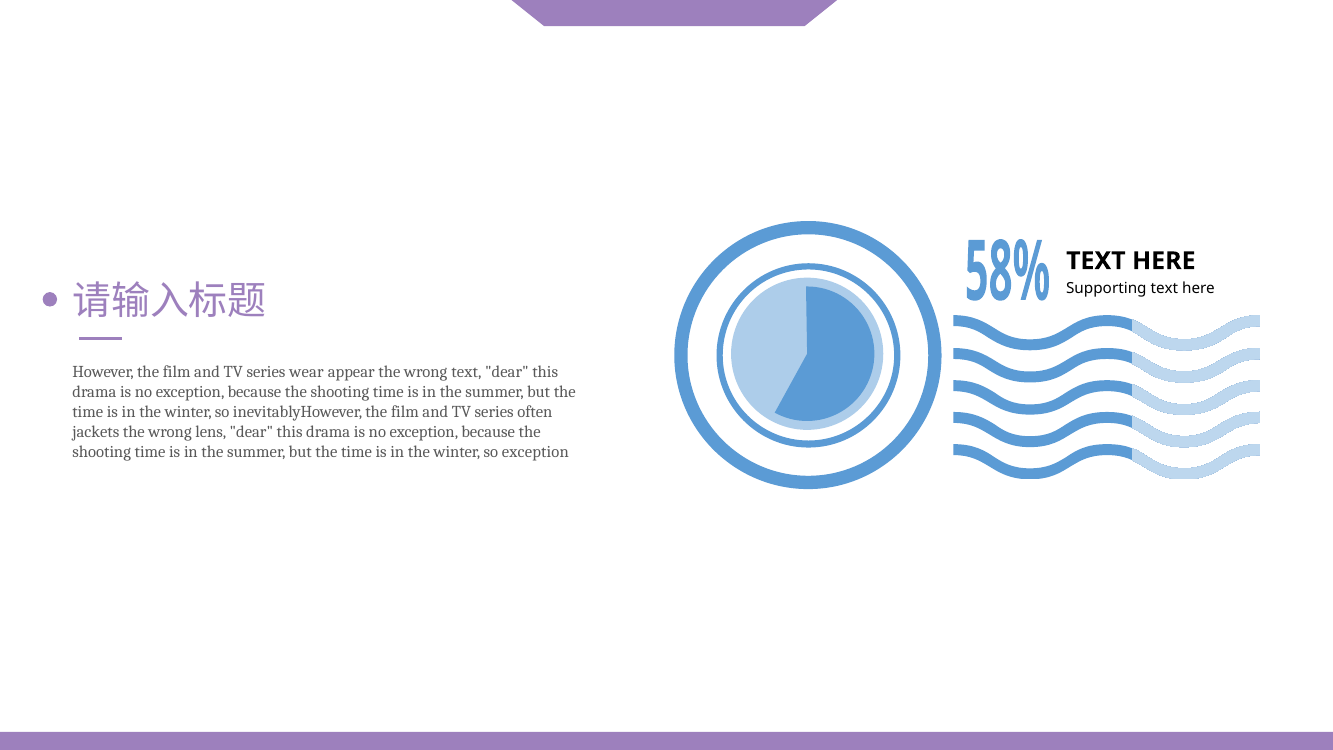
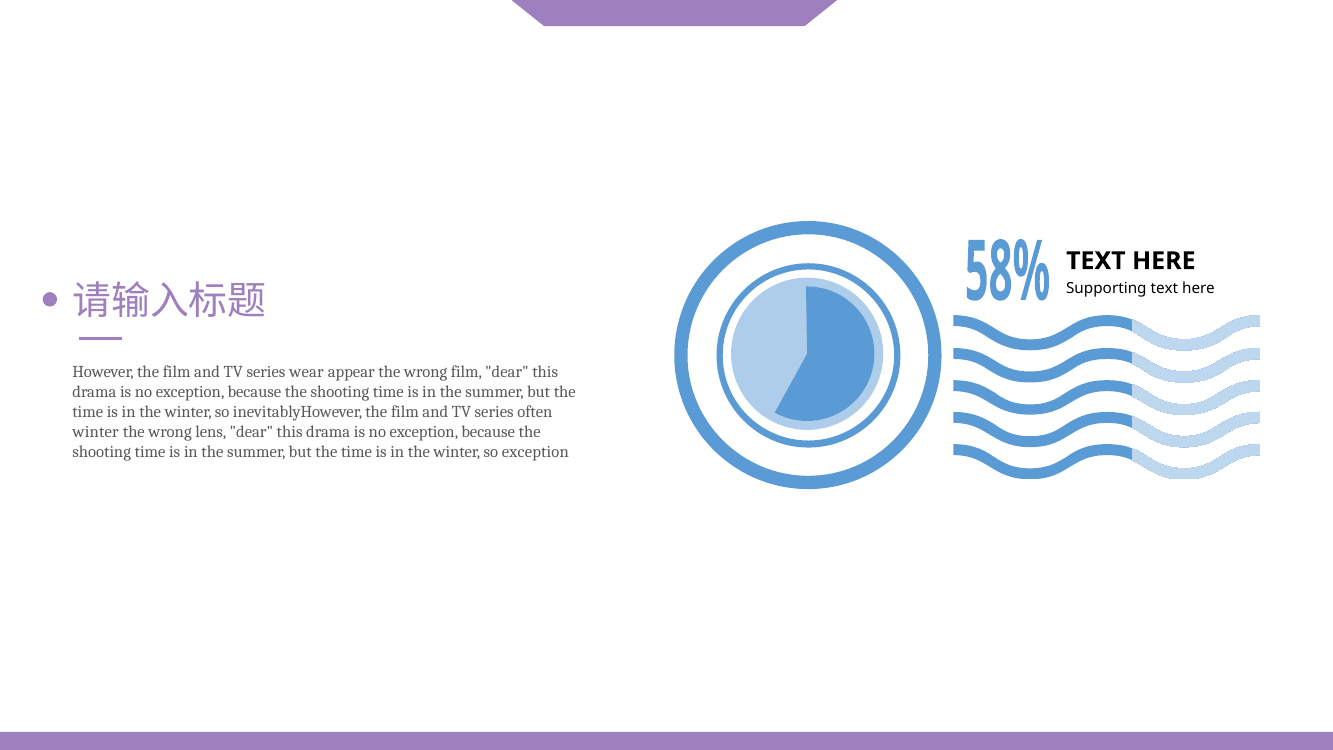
wrong text: text -> film (467, 372)
jackets: jackets -> winter (96, 432)
